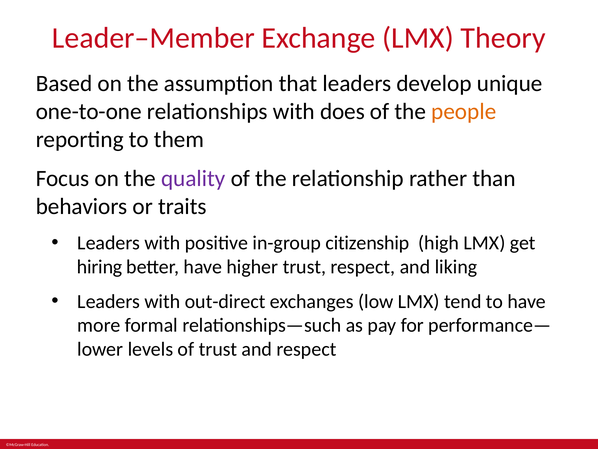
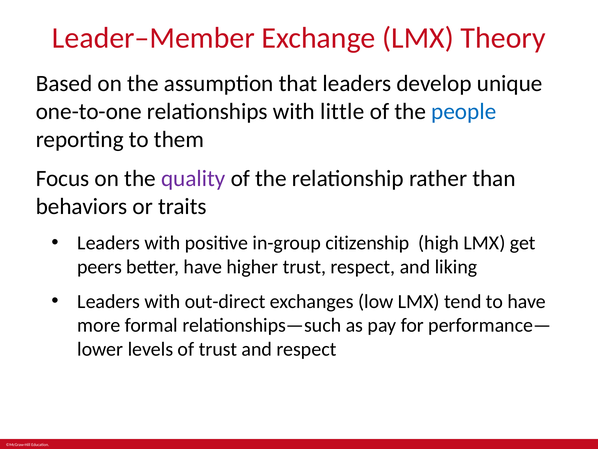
does: does -> little (342, 111)
people colour: orange -> blue (464, 111)
hiring: hiring -> peers (100, 267)
